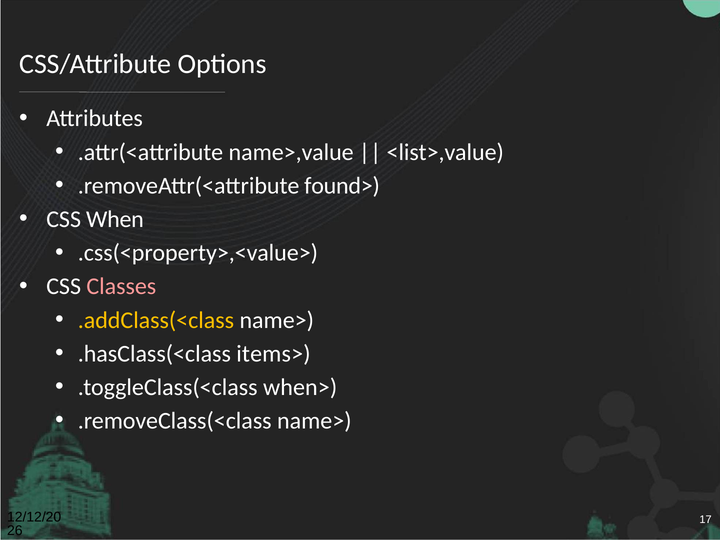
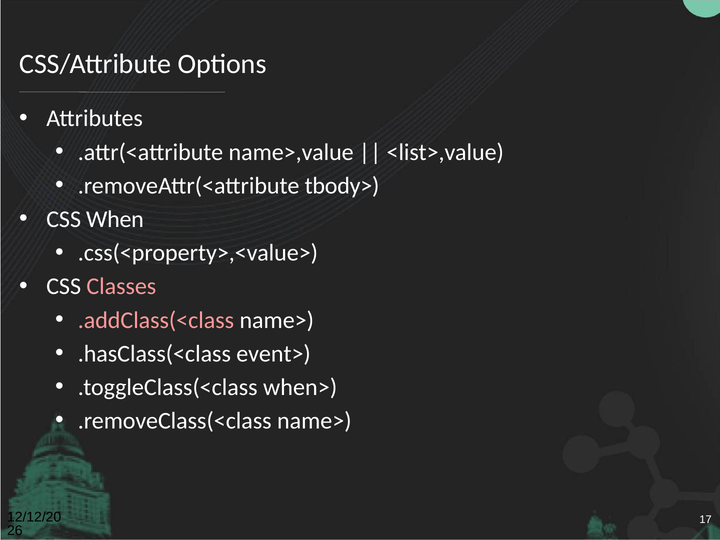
found>: found> -> tbody> (342, 186)
.addClass(<class colour: yellow -> pink (156, 320)
items>: items> -> event> (273, 354)
